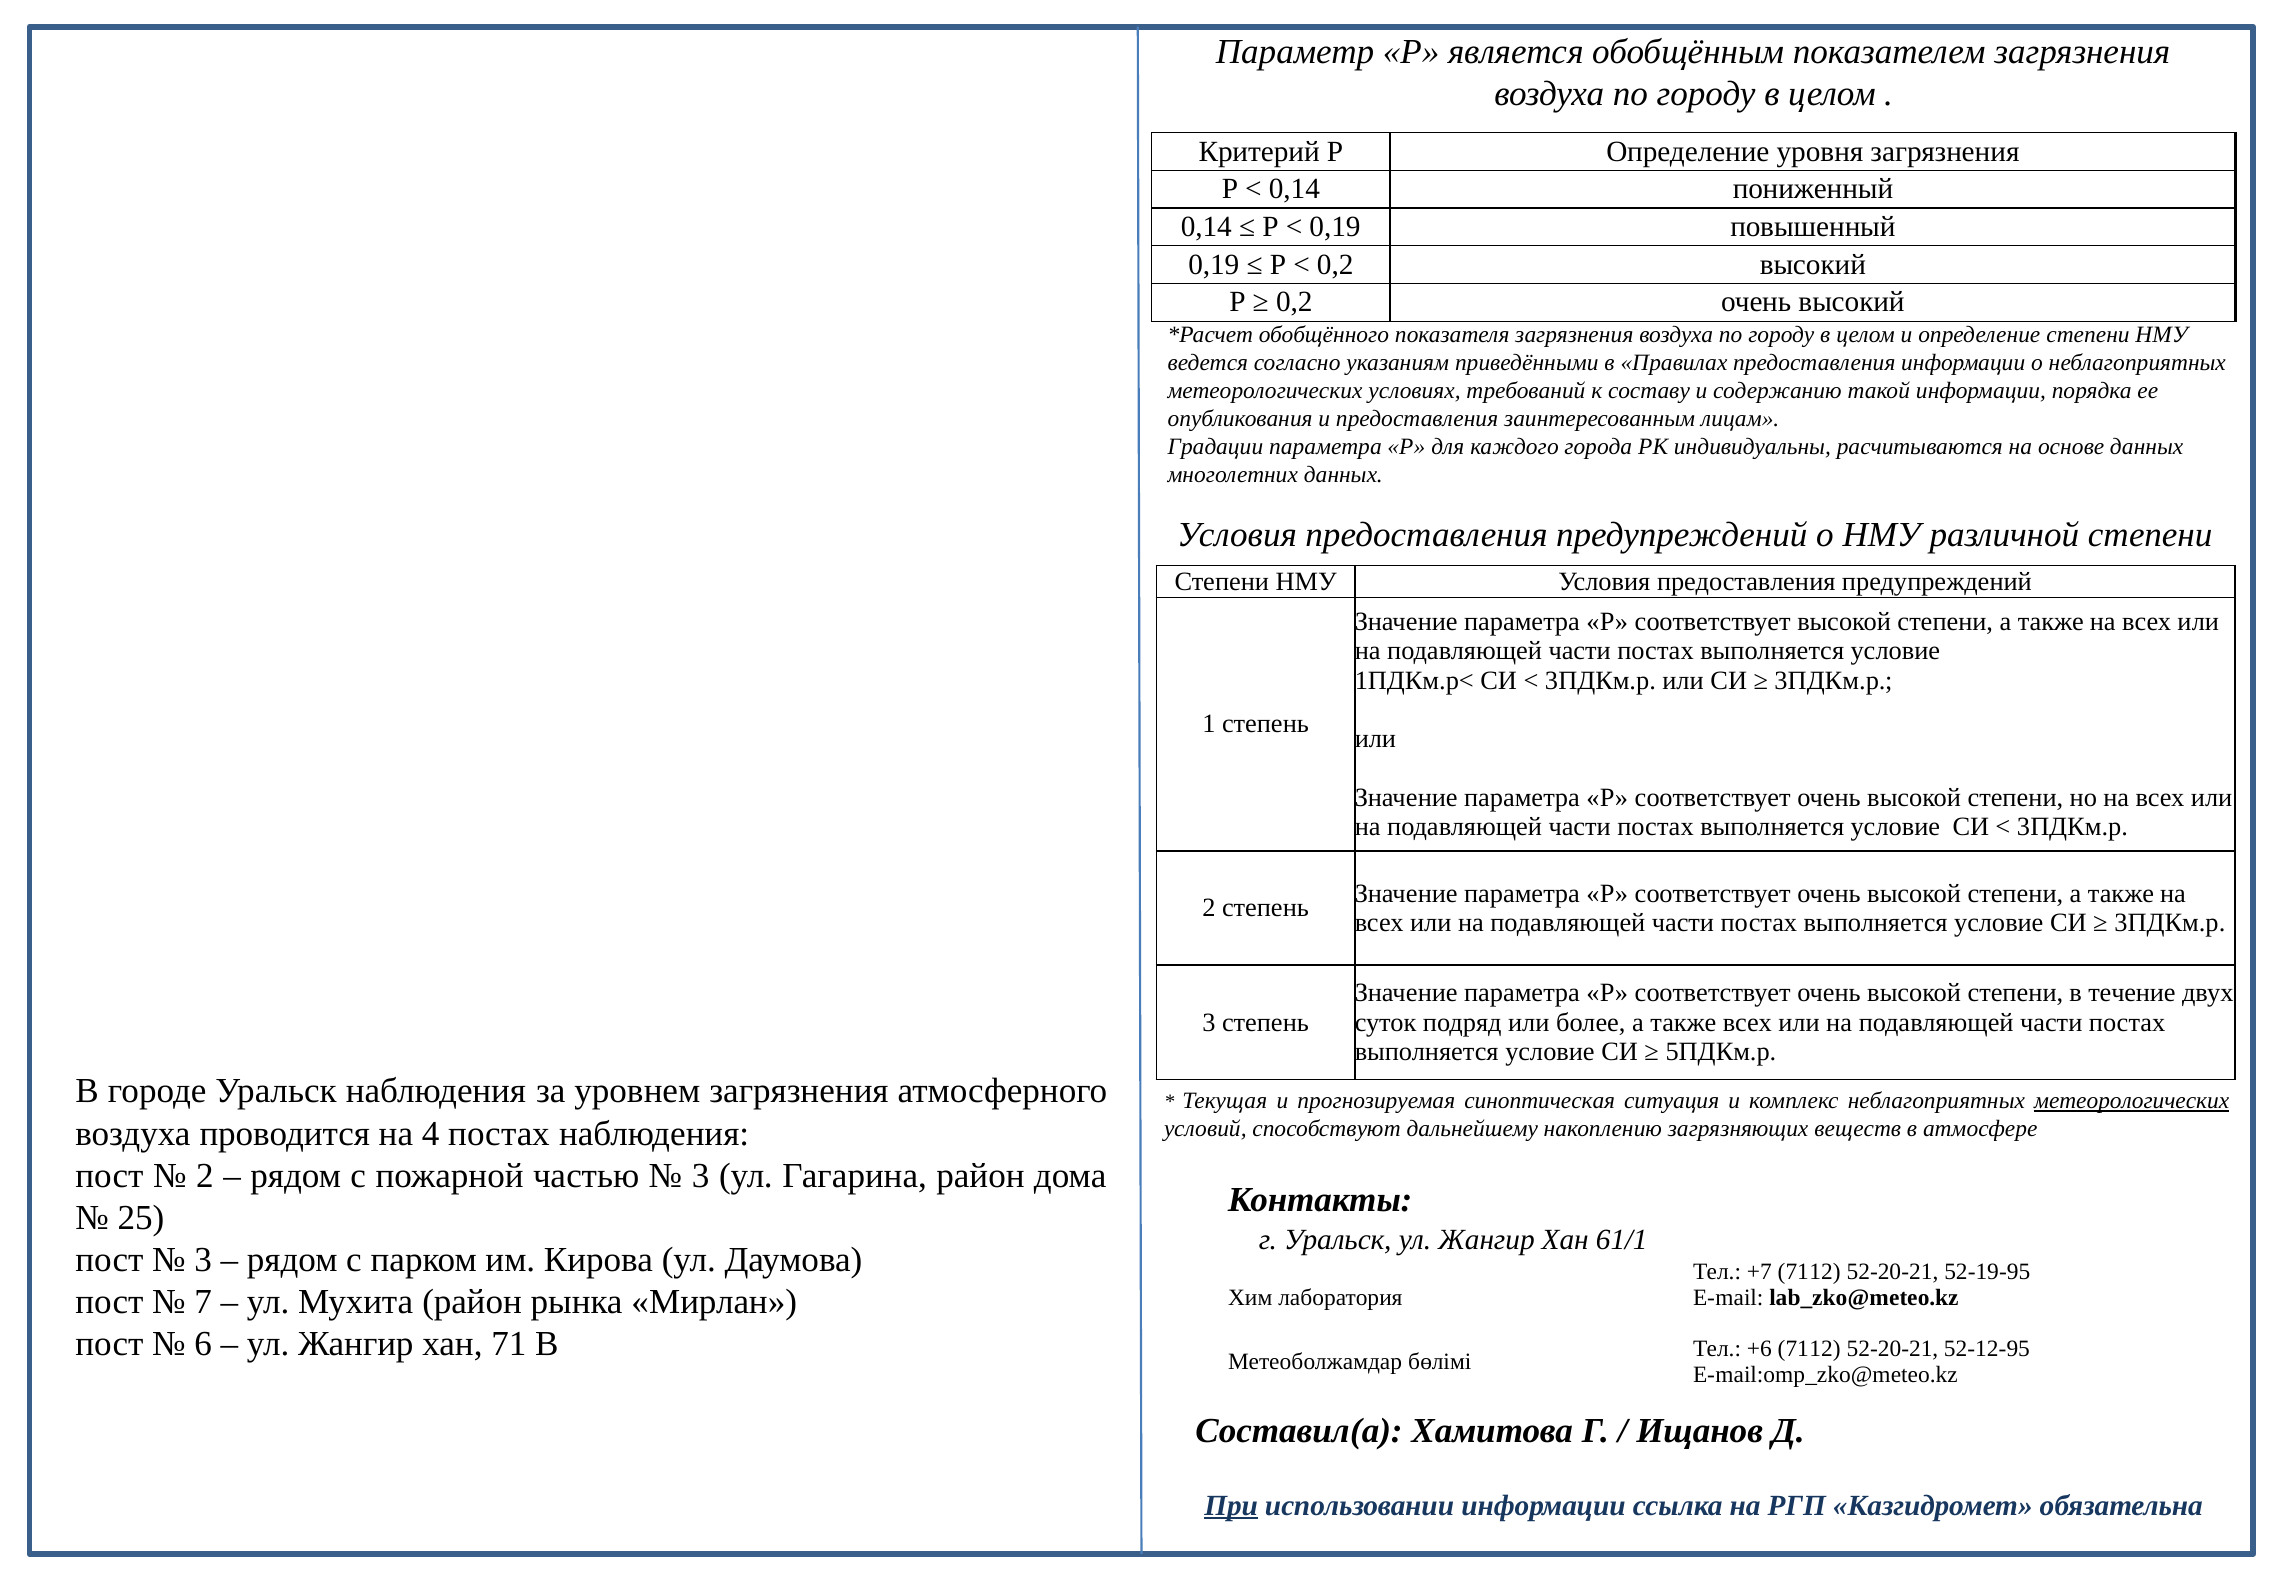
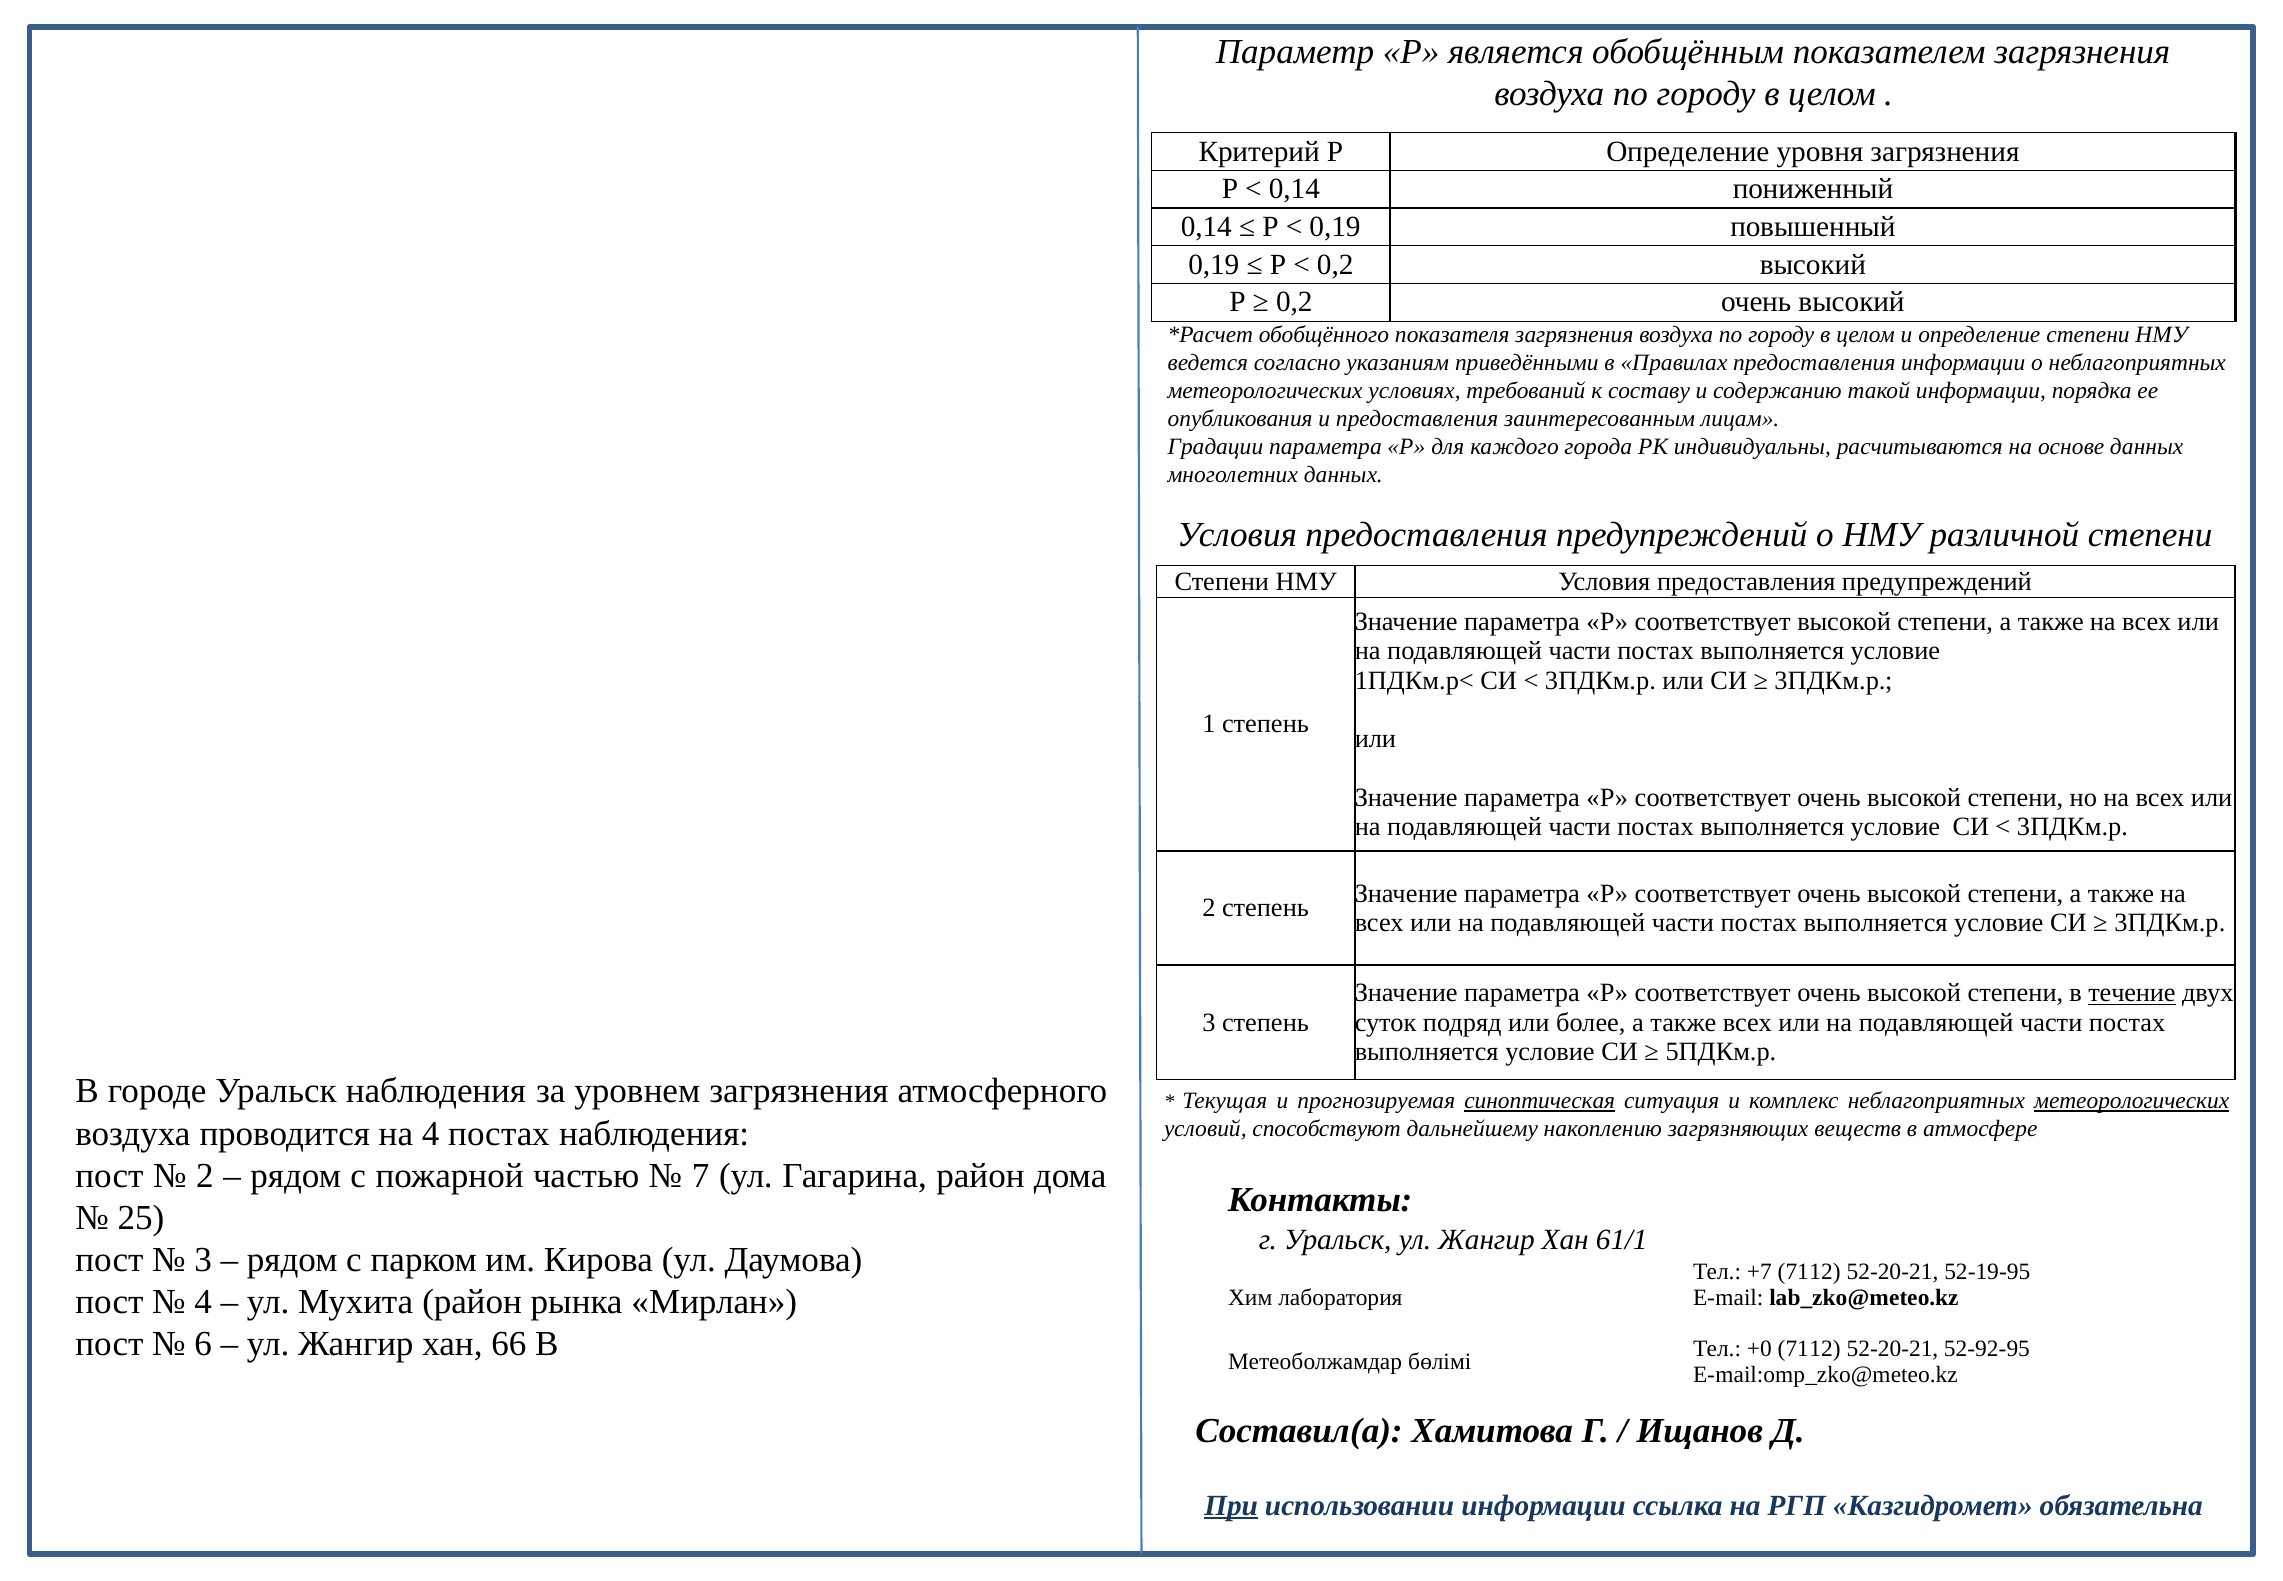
течение underline: none -> present (2132, 993)
синоптическая underline: none -> present (1540, 1101)
3: 3 -> 7 (701, 1175)
7: 7 -> 4 (203, 1302)
71: 71 -> 66 (509, 1344)
+6: +6 -> +0 (1759, 1349)
52-12-95: 52-12-95 -> 52-92-95 (1987, 1349)
